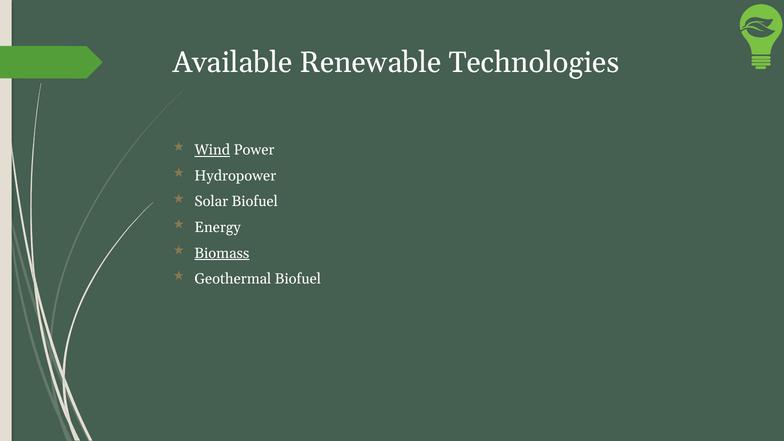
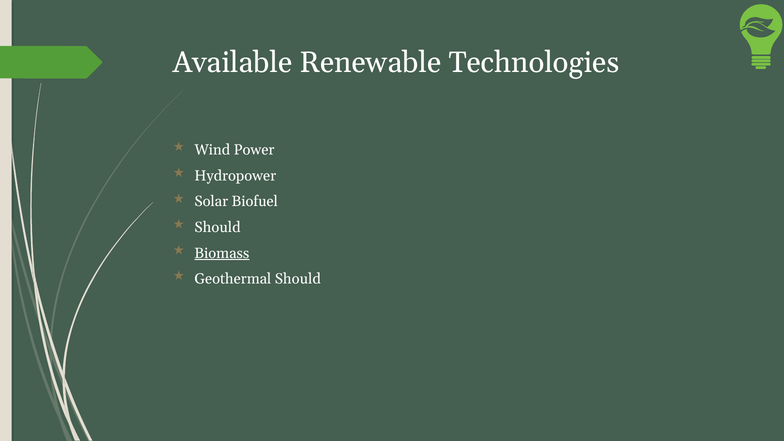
Wind underline: present -> none (212, 150)
Energy: Energy -> Should (218, 227)
Geothermal Biofuel: Biofuel -> Should (298, 279)
